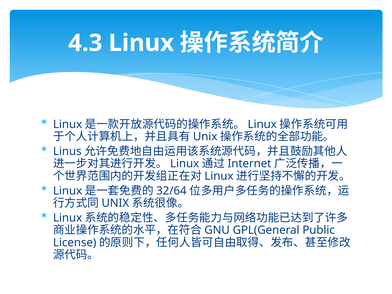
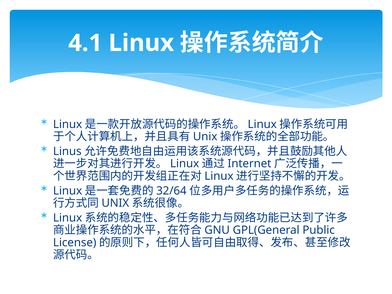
4.3: 4.3 -> 4.1 (85, 43)
